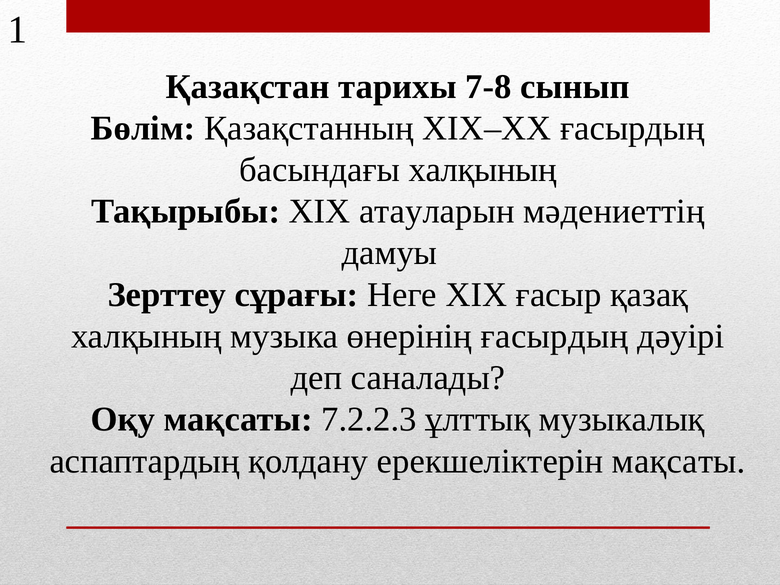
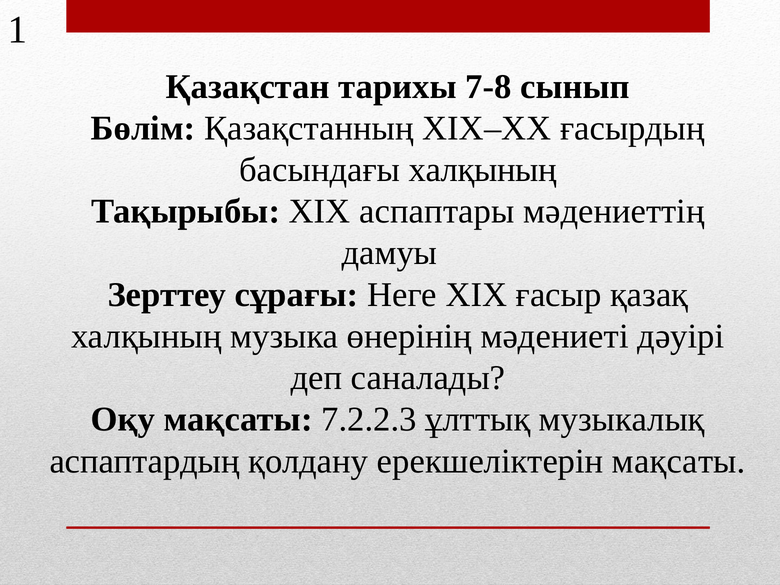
атауларын: атауларын -> аспаптары (437, 211)
өнерінің ғасырдың: ғасырдың -> мәдениеті (555, 336)
